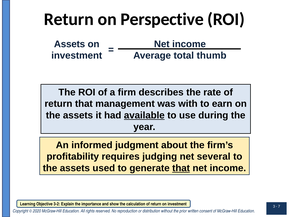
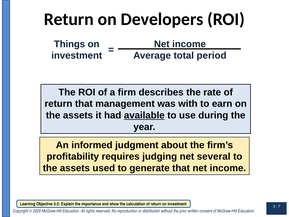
Perspective: Perspective -> Developers (162, 19)
Assets: Assets -> Things (70, 44)
thumb: thumb -> period (212, 56)
that underline: present -> none (181, 168)
